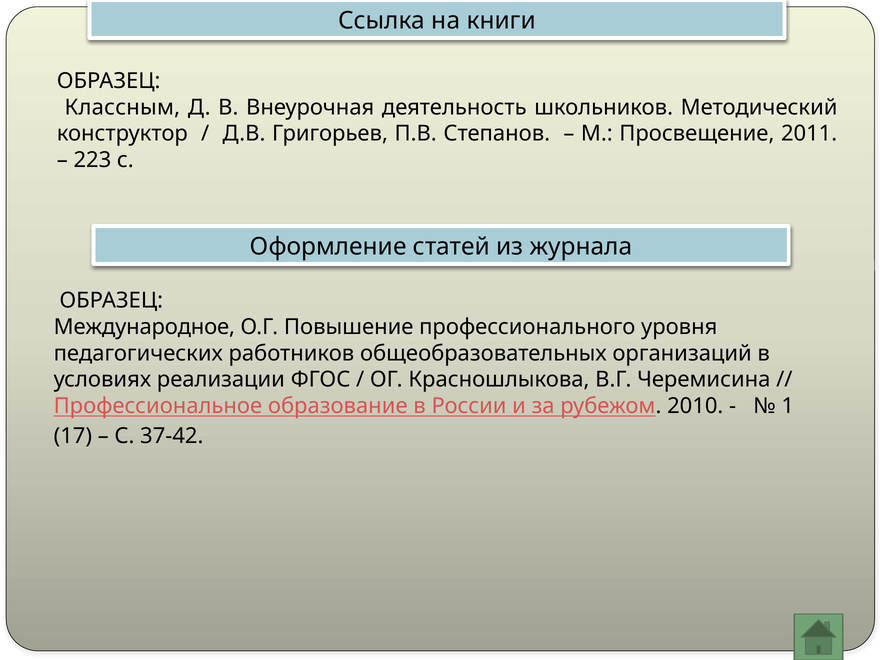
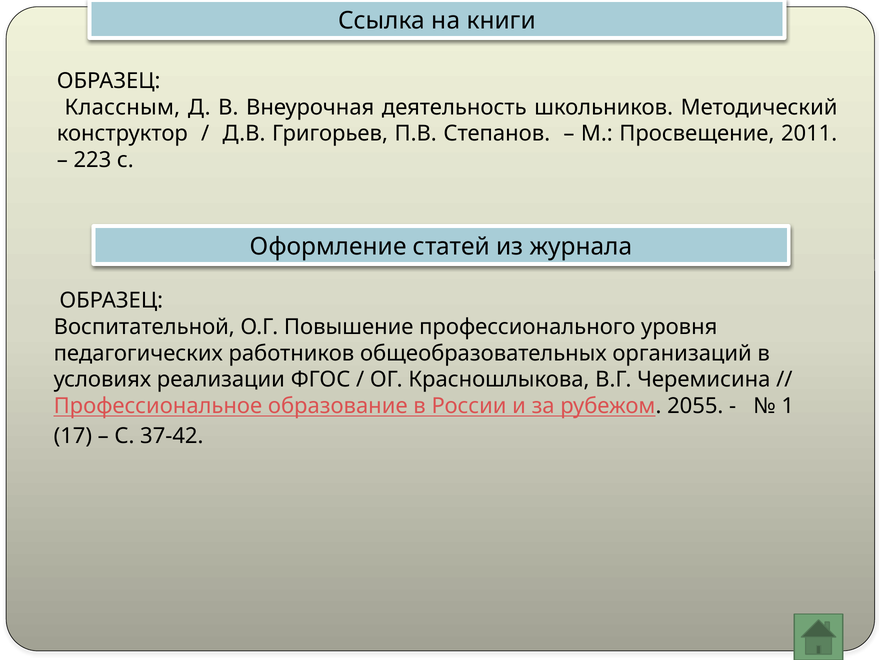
Международное: Международное -> Воспитательной (144, 327)
2010: 2010 -> 2055 (695, 407)
